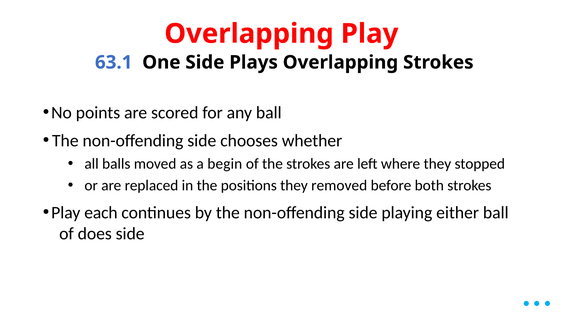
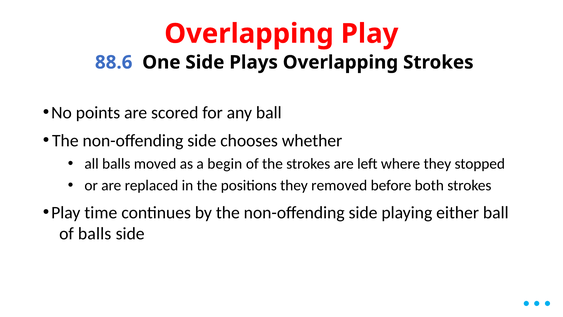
63.1: 63.1 -> 88.6 (114, 62)
each: each -> time (101, 212)
of does: does -> balls (95, 233)
